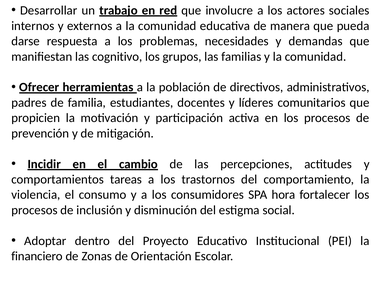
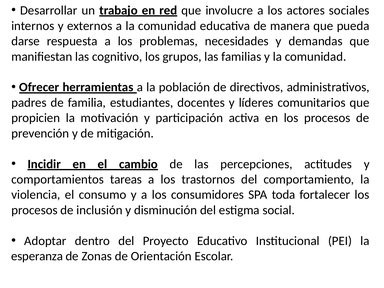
hora: hora -> toda (284, 195)
financiero: financiero -> esperanza (37, 256)
